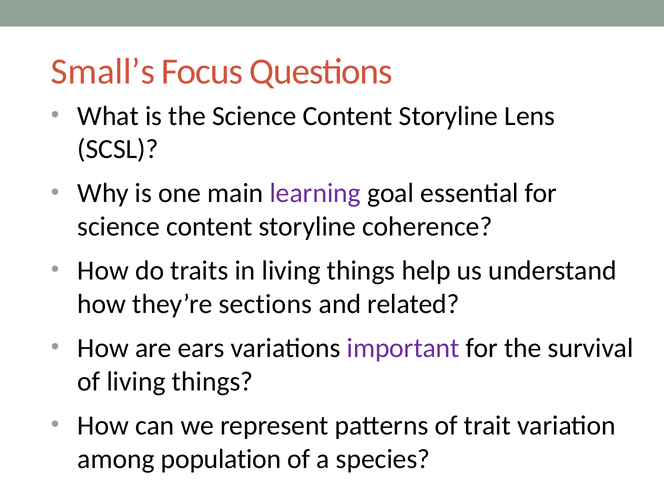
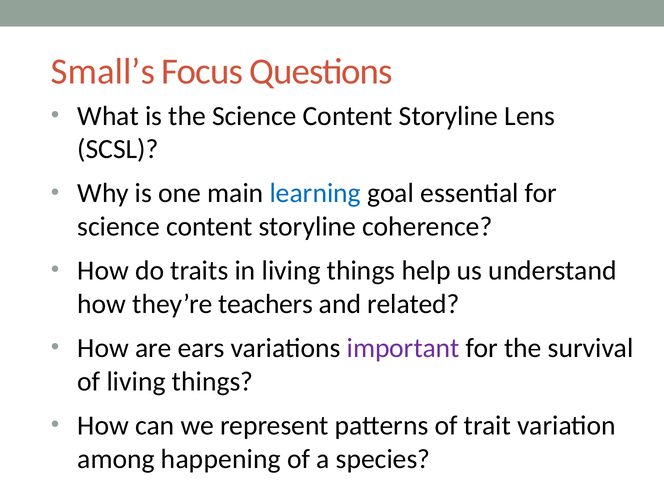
learning colour: purple -> blue (315, 193)
sections: sections -> teachers (266, 304)
population: population -> happening (221, 459)
